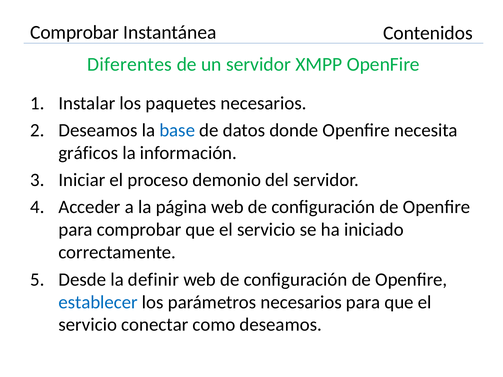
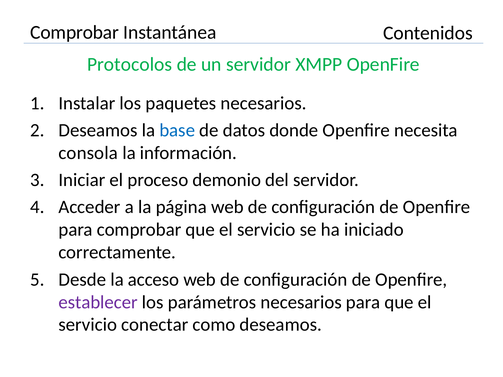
Diferentes: Diferentes -> Protocolos (130, 64)
gráficos: gráficos -> consola (88, 153)
definir: definir -> acceso (154, 280)
establecer colour: blue -> purple (98, 302)
